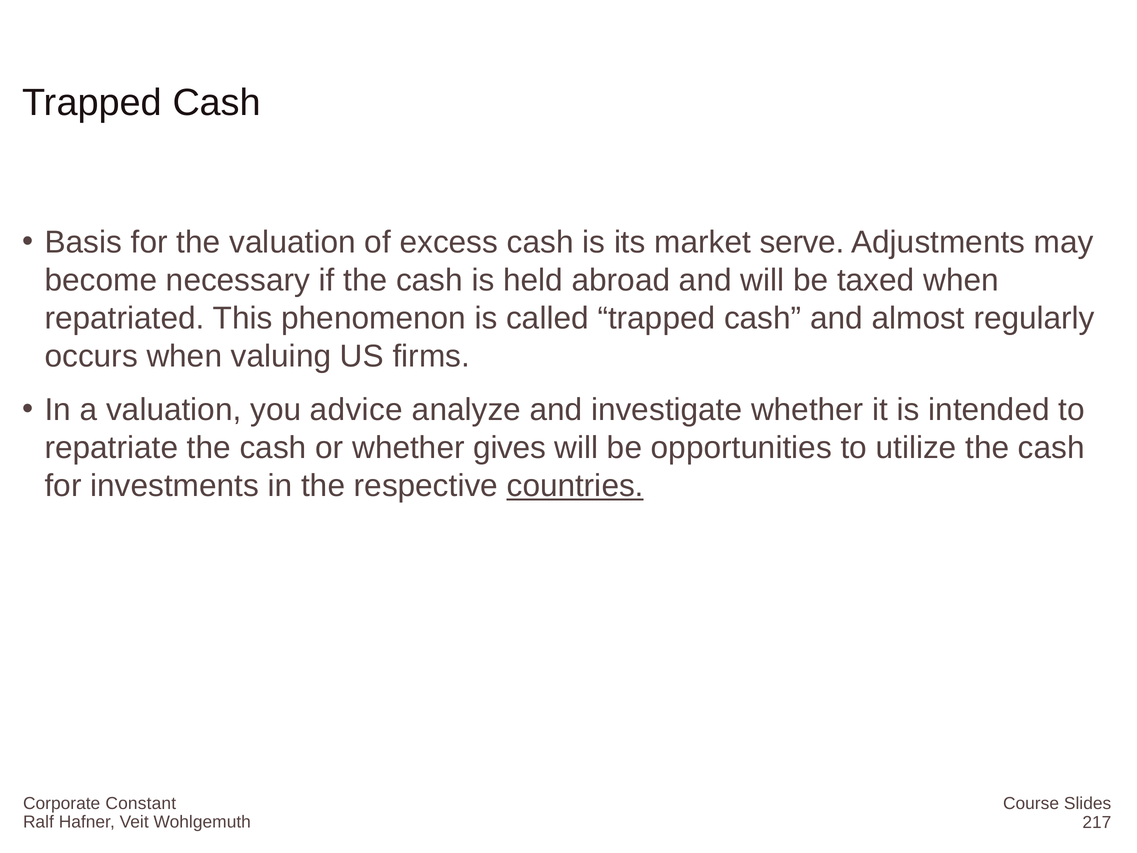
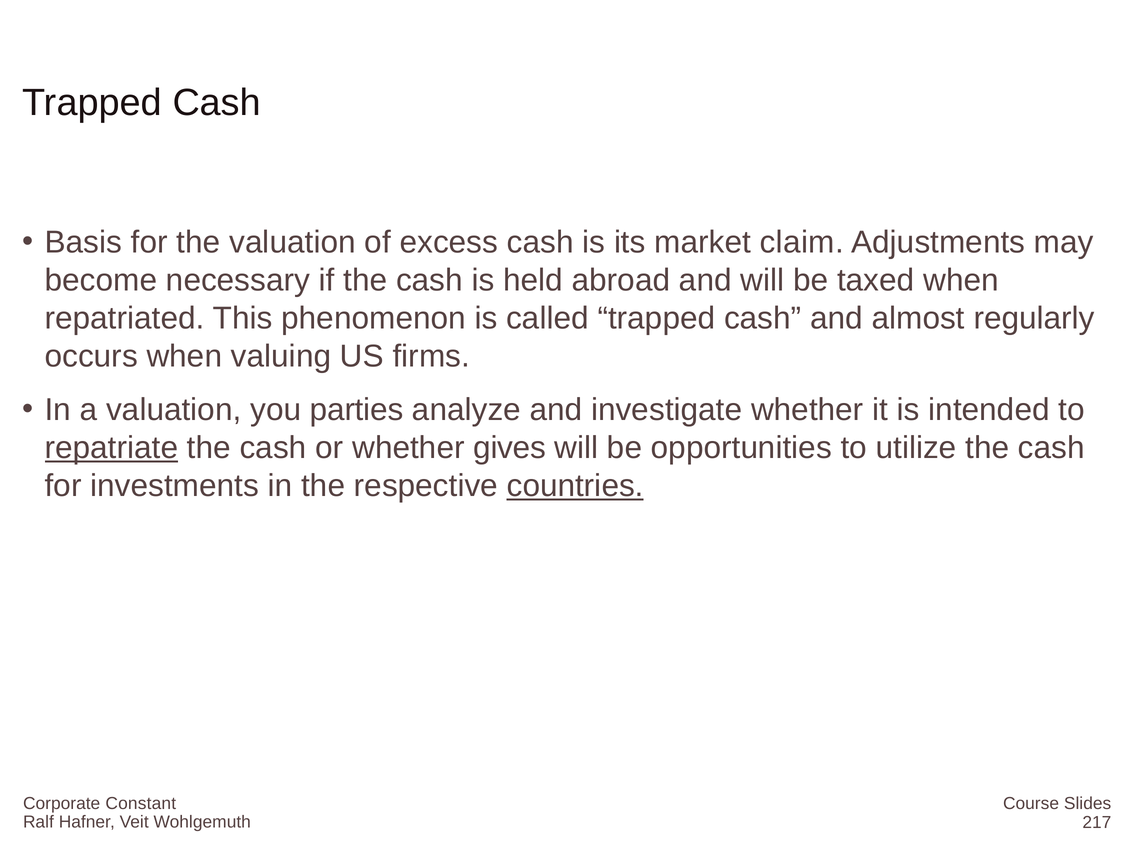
serve: serve -> claim (802, 242)
advice: advice -> parties (357, 410)
repatriate underline: none -> present (111, 448)
